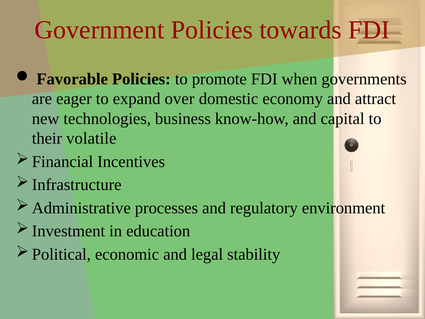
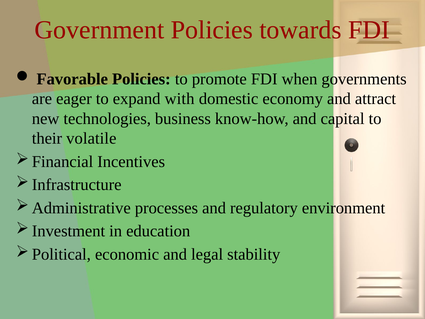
over: over -> with (180, 99)
